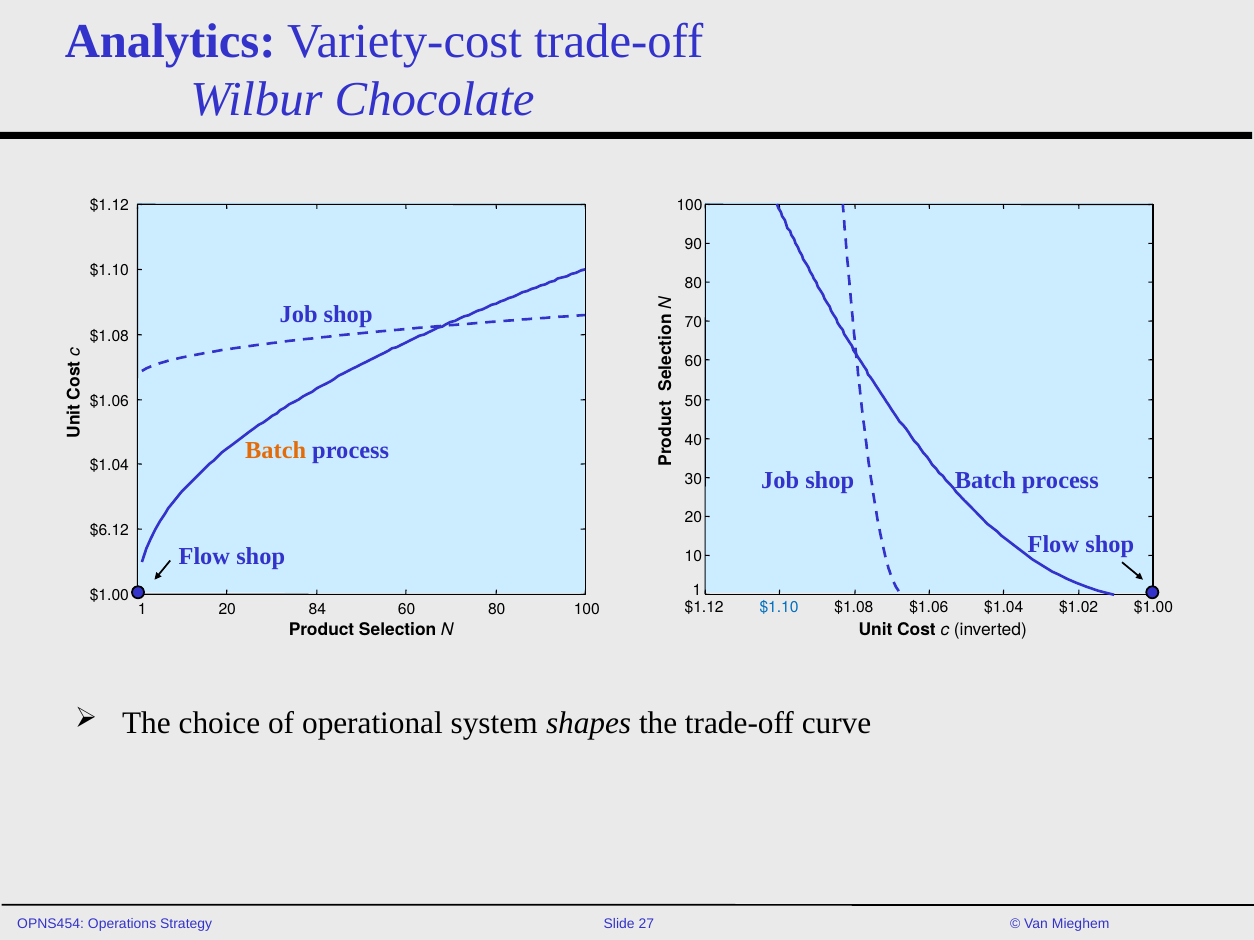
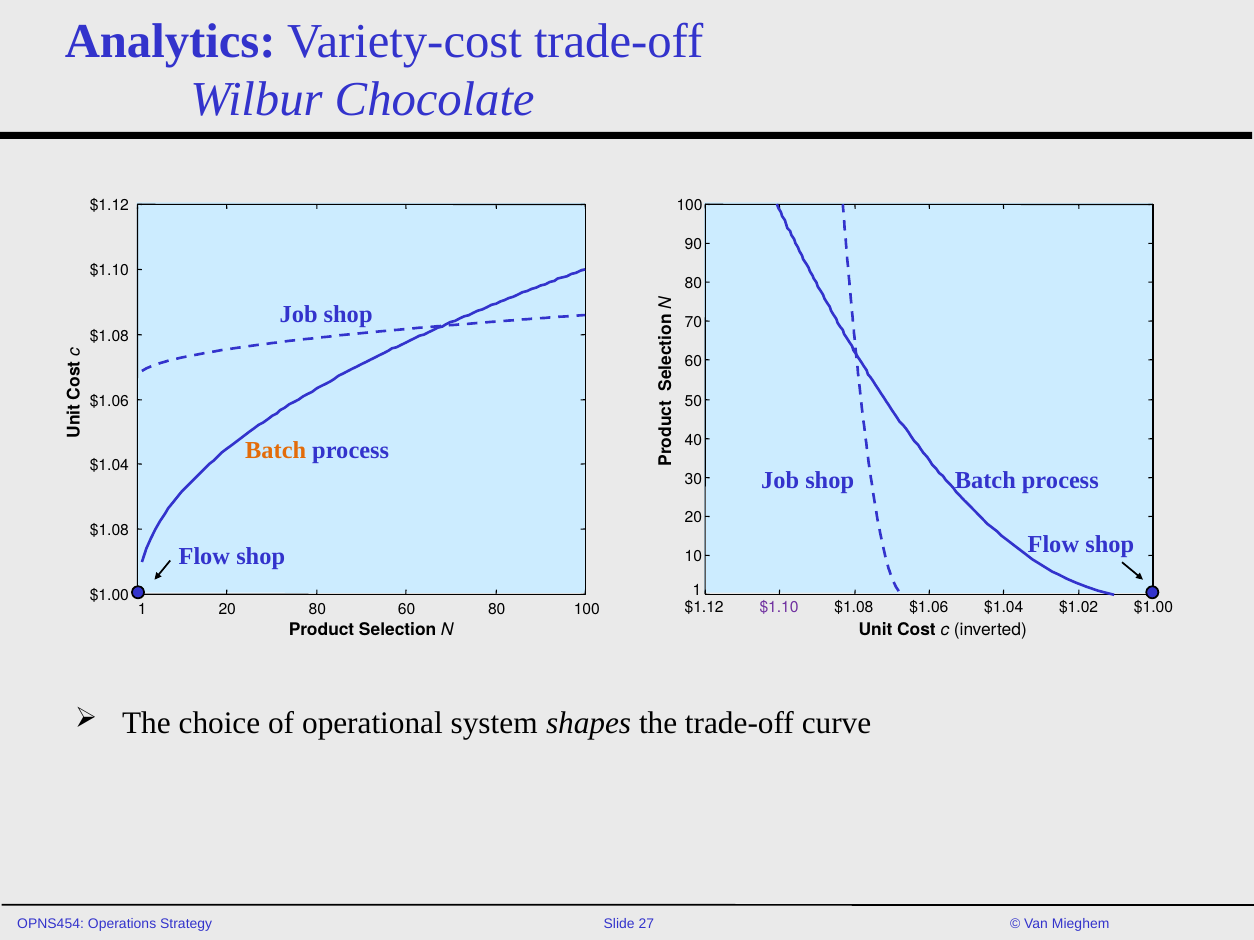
$6.12: $6.12 -> $1.08 (109, 531)
$1.10 colour: blue -> purple (779, 608)
20 84: 84 -> 80 (317, 610)
